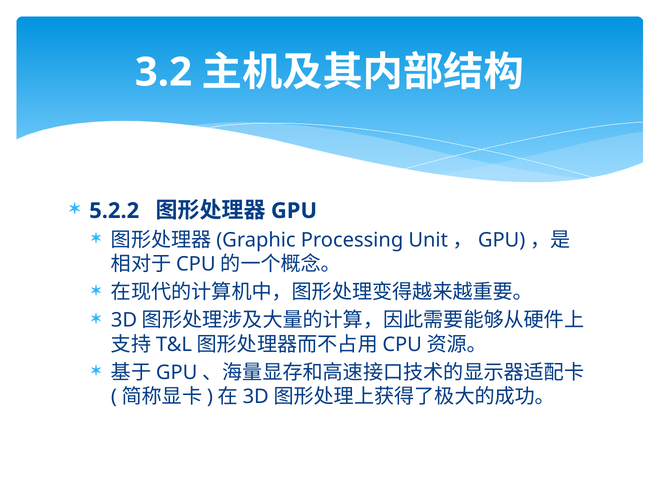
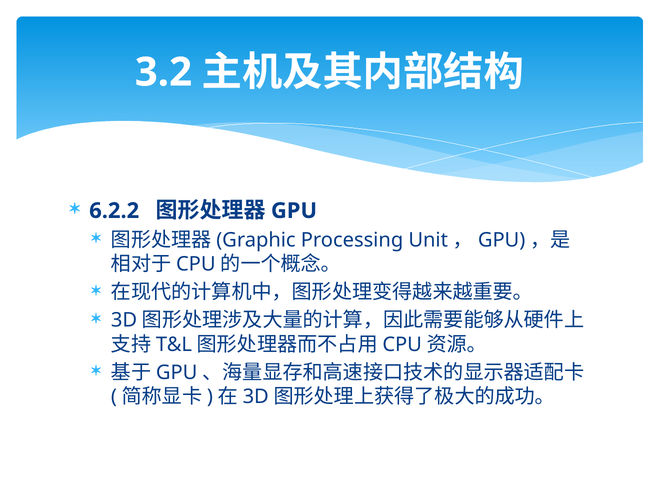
5.2.2: 5.2.2 -> 6.2.2 (114, 211)
